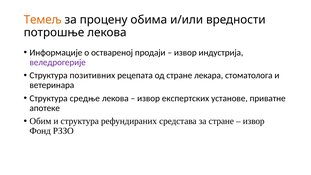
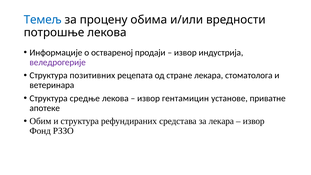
Темељ colour: orange -> blue (43, 20)
експертских: експертских -> гентамицин (185, 98)
за стране: стране -> лекара (221, 121)
